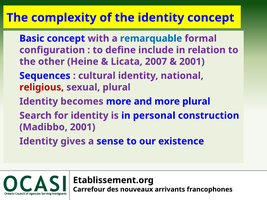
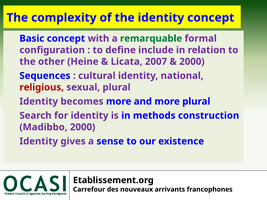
remarquable colour: blue -> green (151, 39)
2001: 2001 -> 2000 (192, 62)
personal: personal -> methods (154, 116)
Madibbo 2001: 2001 -> 2000 (83, 127)
